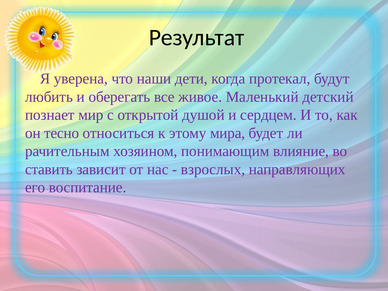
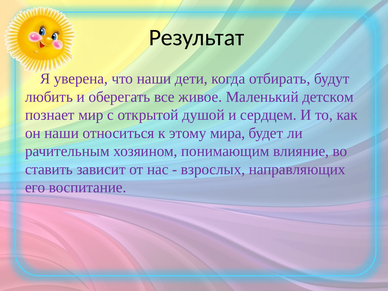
протекал: протекал -> отбирать (280, 79)
детский: детский -> детском (328, 97)
он тесно: тесно -> наши (62, 133)
